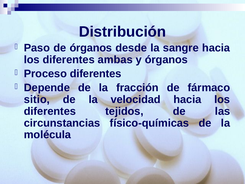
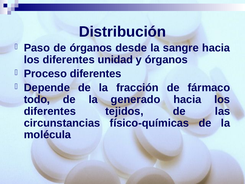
ambas: ambas -> unidad (115, 60)
sitio: sitio -> todo (37, 99)
velocidad: velocidad -> generado (136, 99)
